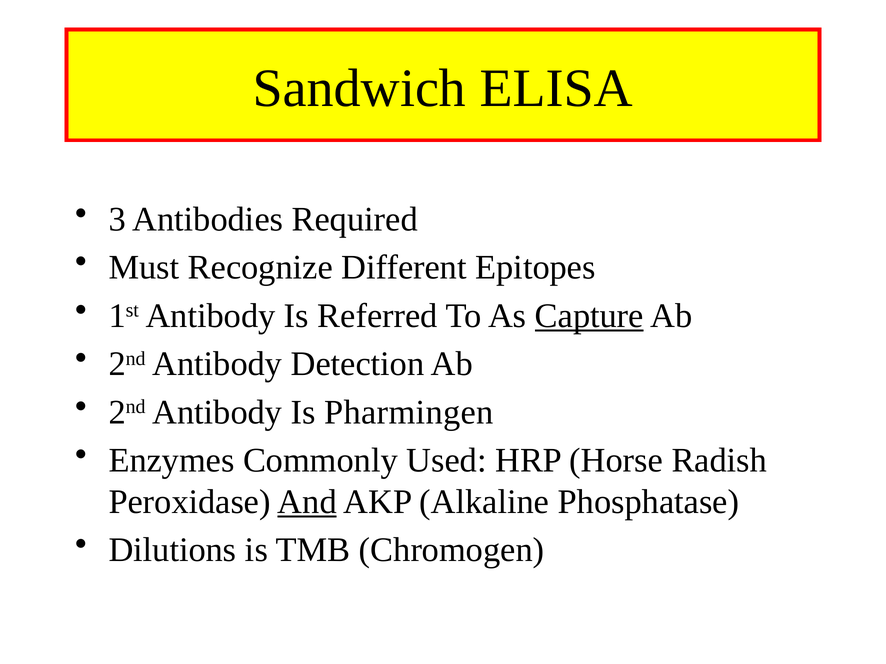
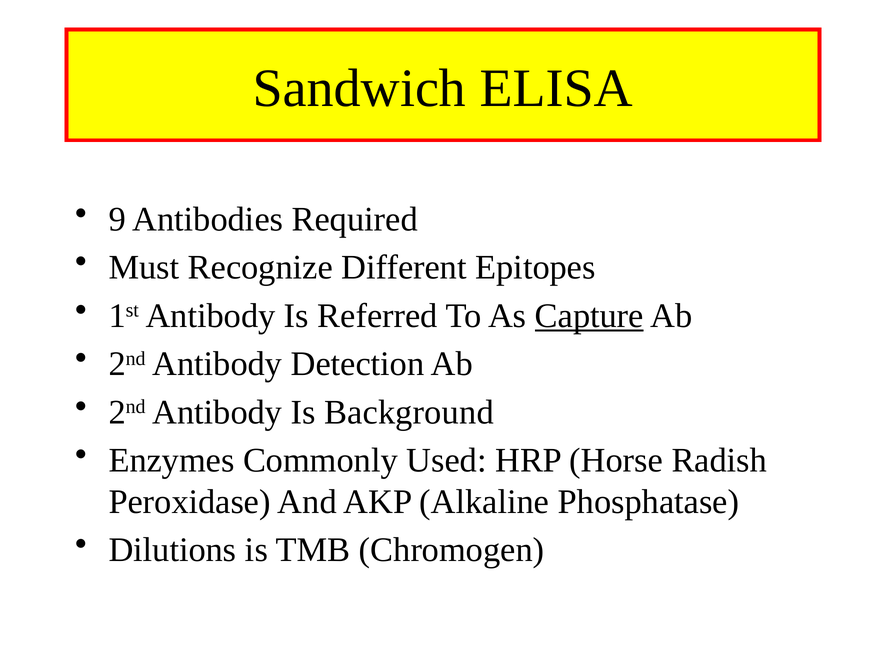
3: 3 -> 9 (117, 219)
Pharmingen: Pharmingen -> Background (409, 413)
And underline: present -> none (307, 502)
